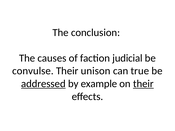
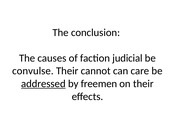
unison: unison -> cannot (96, 71)
true: true -> care (140, 71)
example: example -> freemen (99, 84)
their underline: present -> none (143, 84)
